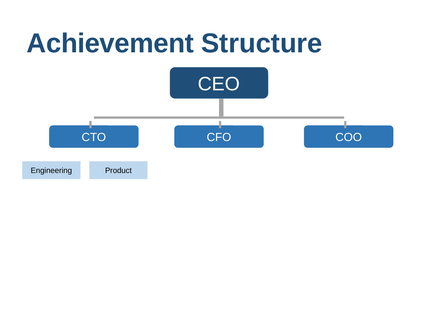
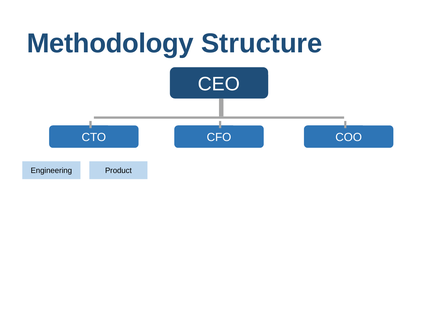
Achievement: Achievement -> Methodology (110, 43)
